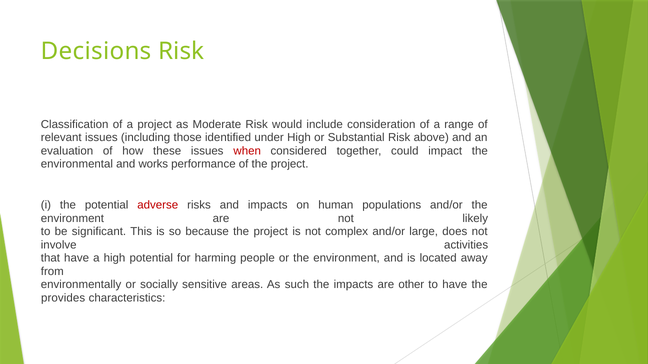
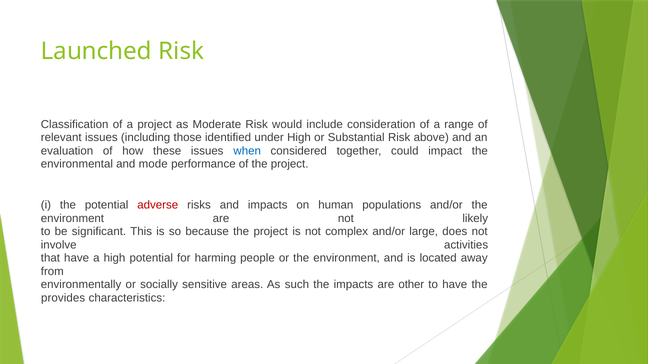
Decisions: Decisions -> Launched (96, 51)
when colour: red -> blue (247, 151)
works: works -> mode (153, 164)
